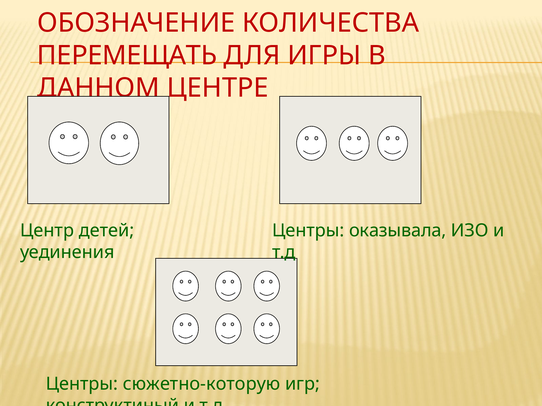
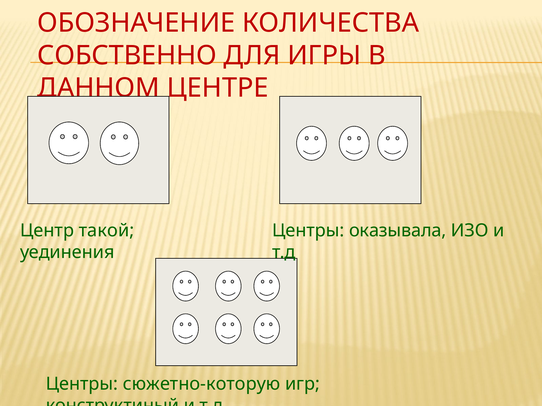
ПЕРЕМЕЩАТЬ: ПЕРЕМЕЩАТЬ -> СОБСТВЕННО (127, 55)
детей: детей -> такой (107, 231)
